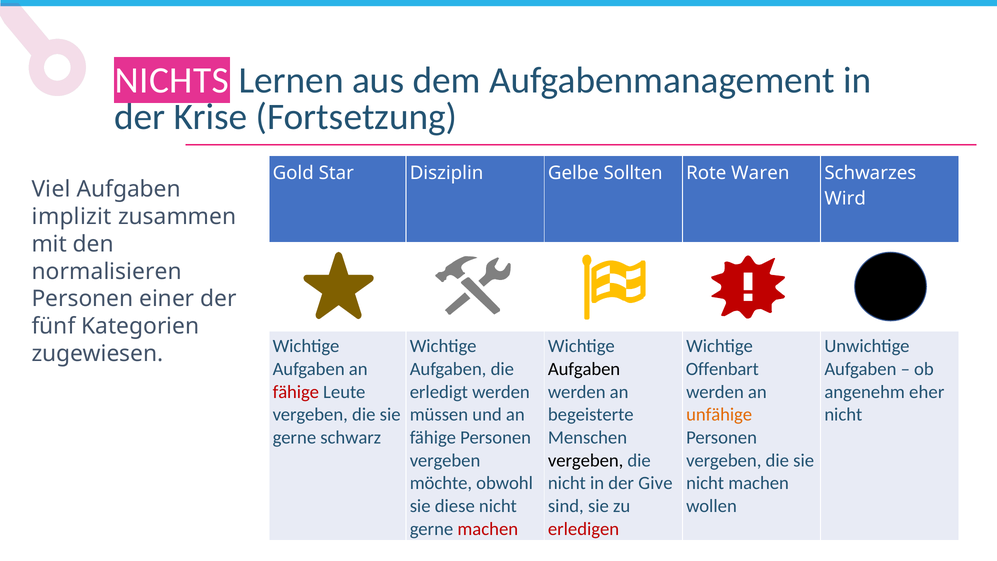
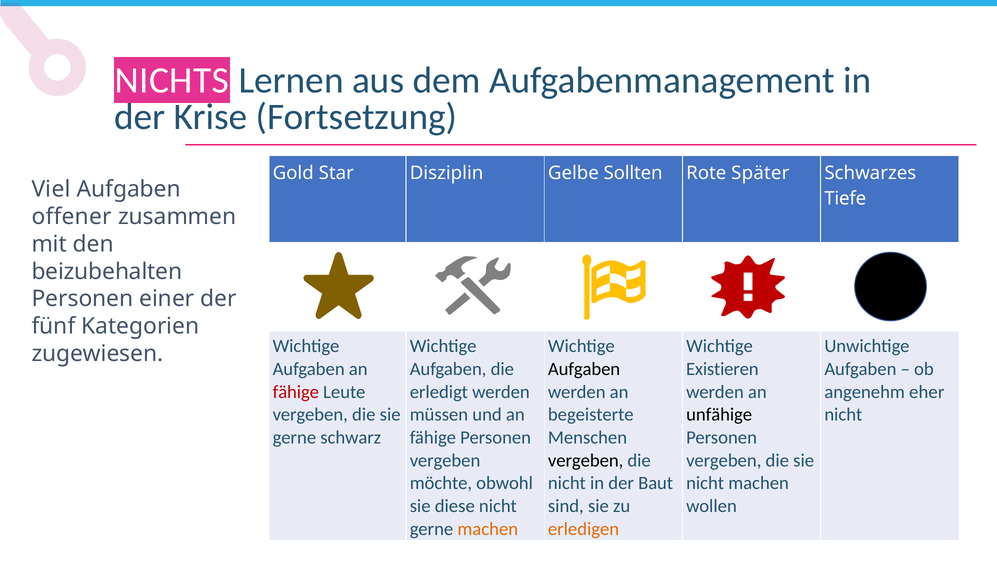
Waren: Waren -> Später (760, 173)
Wird: Wird -> Tiefe (845, 199)
implizit: implizit -> offener (72, 217)
normalisieren: normalisieren -> beizubehalten (107, 271)
Offenbart: Offenbart -> Existieren (722, 369)
unfähige colour: orange -> black (719, 415)
Give: Give -> Baut (656, 483)
machen colour: red -> orange (488, 529)
erledigen colour: red -> orange (584, 529)
